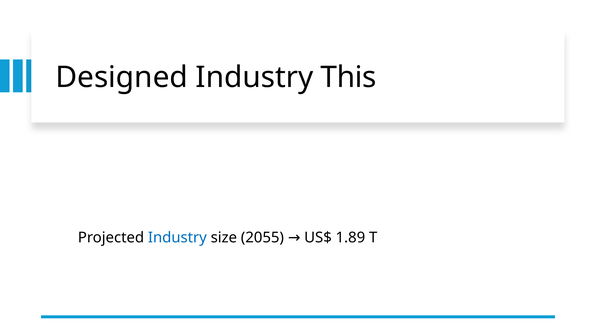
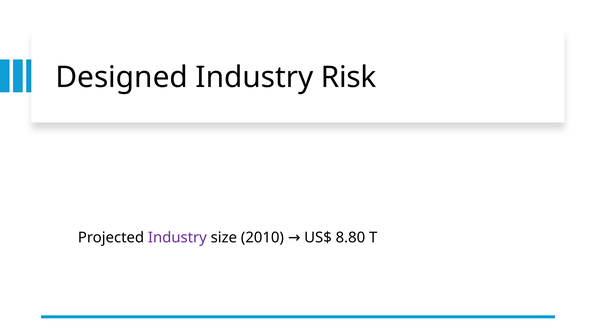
This: This -> Risk (349, 77)
Industry colour: blue -> purple (177, 238)
2055: 2055 -> 2010 (262, 238)
1.89: 1.89 -> 8.80 (350, 238)
